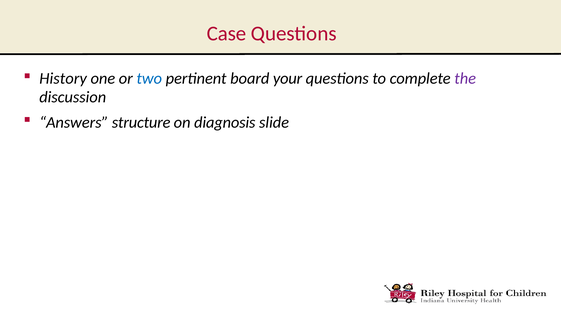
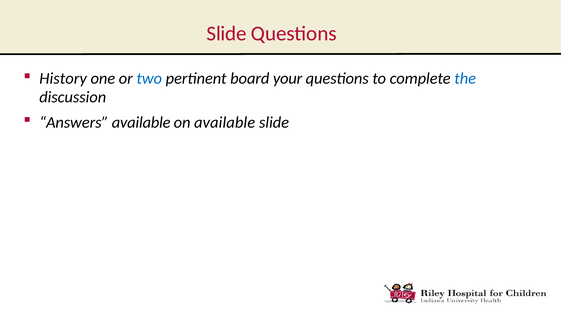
Case: Case -> Slide (227, 34)
the colour: purple -> blue (465, 79)
Answers structure: structure -> available (141, 123)
on diagnosis: diagnosis -> available (225, 123)
